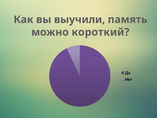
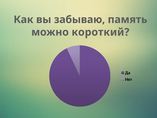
выучили: выучили -> забываю (80, 20)
